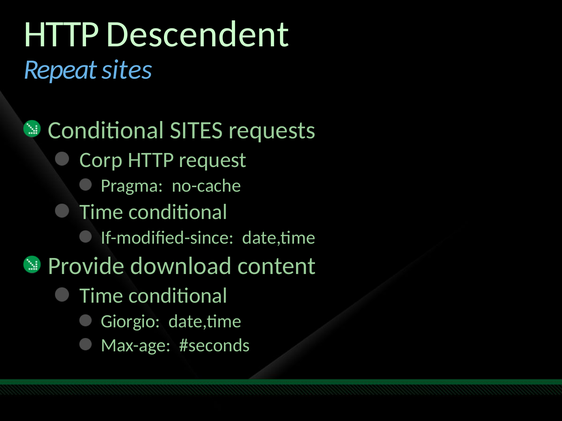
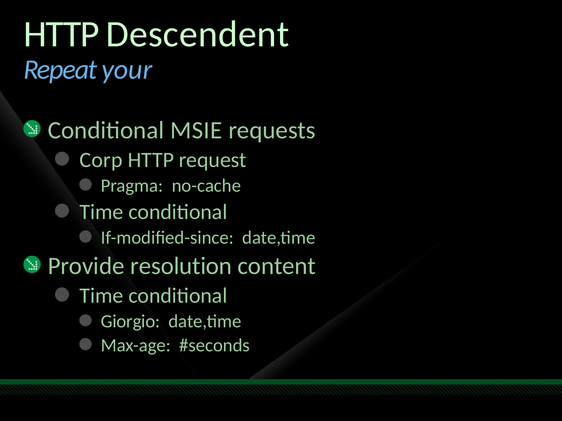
Repeat sites: sites -> your (127, 70)
Conditional SITES: SITES -> MSIE (196, 130)
download: download -> resolution (181, 266)
